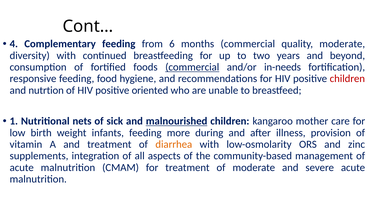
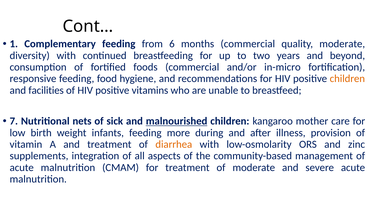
4: 4 -> 1 (14, 44)
commercial underline: present -> none (192, 67)
in-needs: in-needs -> in-micro (282, 67)
children colour: red -> orange (347, 79)
and nutrtion: nutrtion -> facilities (46, 90)
oriented: oriented -> vitamins (150, 90)
1: 1 -> 7 (14, 121)
